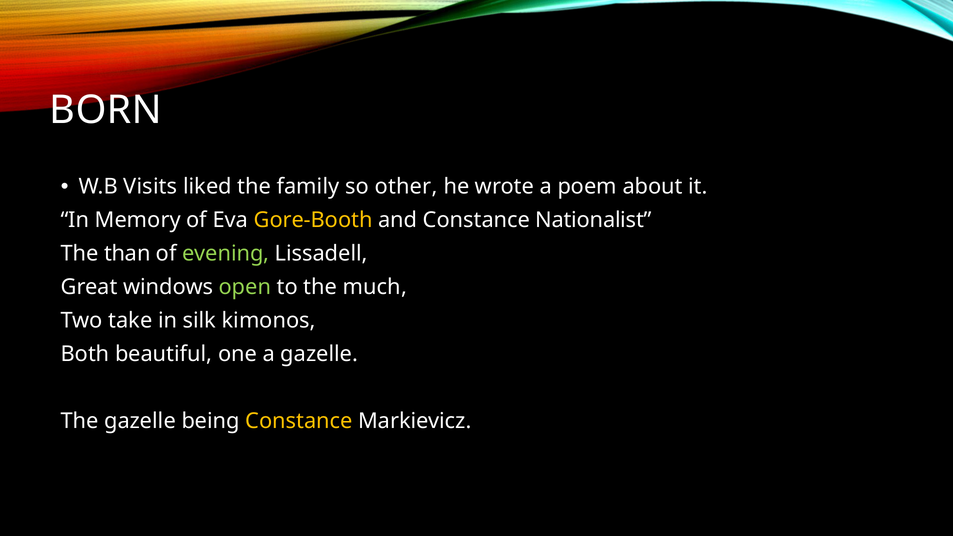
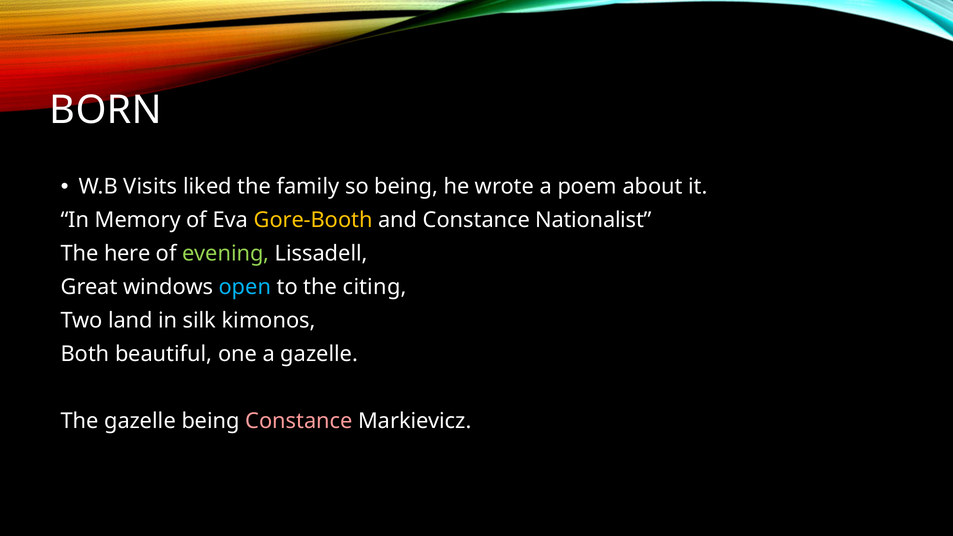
so other: other -> being (406, 187)
than: than -> here (127, 254)
open colour: light green -> light blue (245, 287)
much: much -> citing (375, 287)
take: take -> land (130, 321)
Constance colour: yellow -> pink (299, 421)
